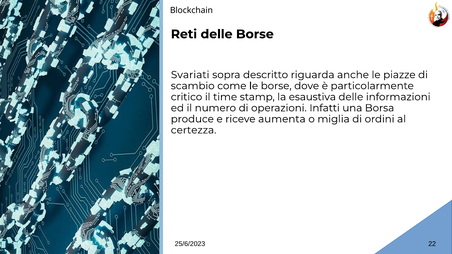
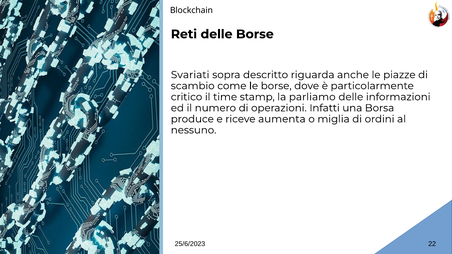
esaustiva: esaustiva -> parliamo (312, 97)
certezza: certezza -> nessuno (194, 130)
